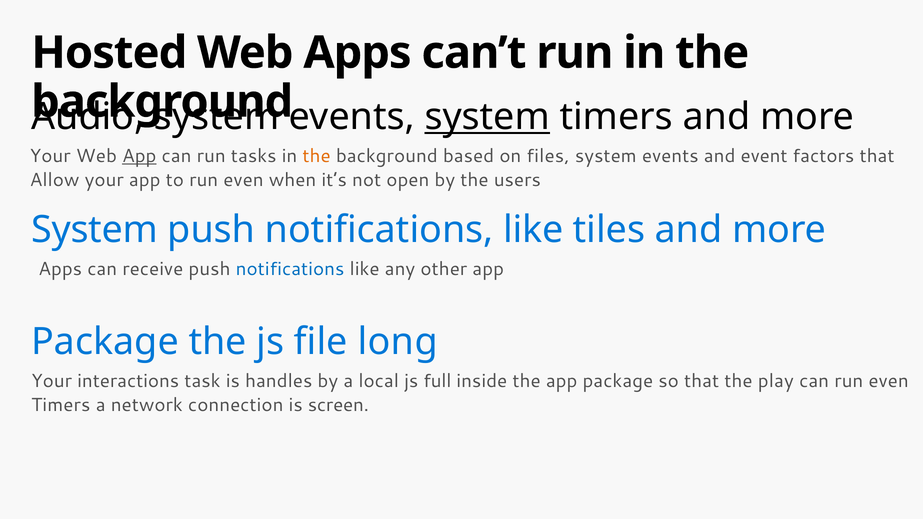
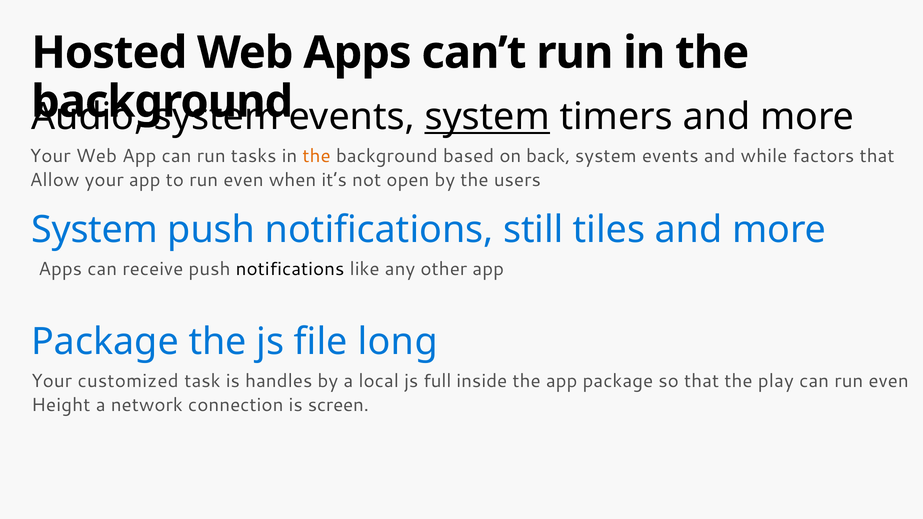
App underline: present -> none (139, 156)
files: files -> back (548, 156)
event: event -> while (764, 156)
like: like -> still (533, 230)
notifications colour: blue -> black (290, 269)
interactions: interactions -> customized (128, 381)
Timers: Timers -> Height (61, 405)
